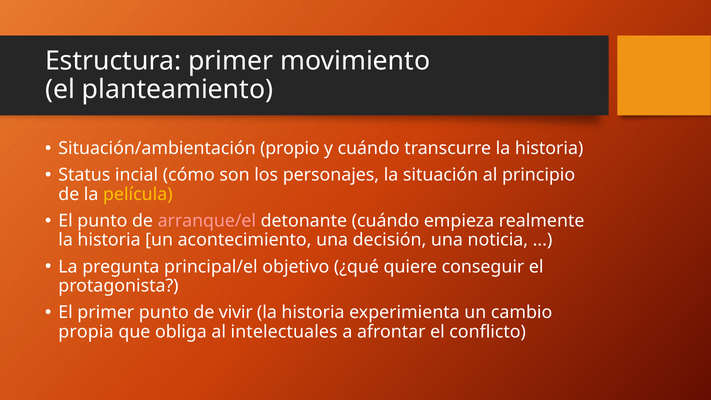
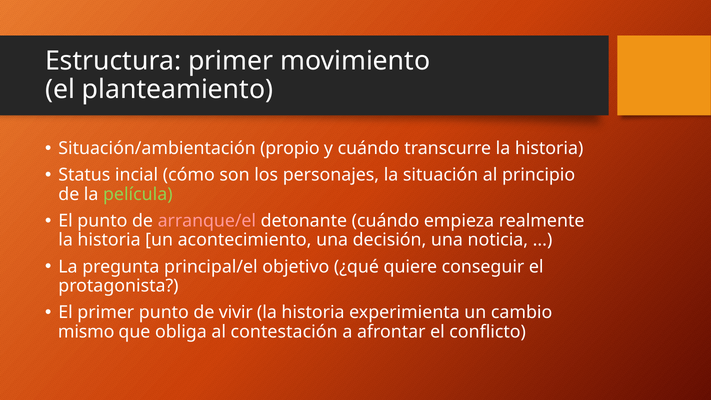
película colour: yellow -> light green (138, 194)
propia: propia -> mismo (86, 332)
intelectuales: intelectuales -> contestación (284, 332)
